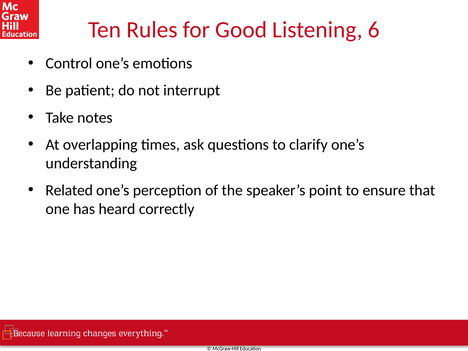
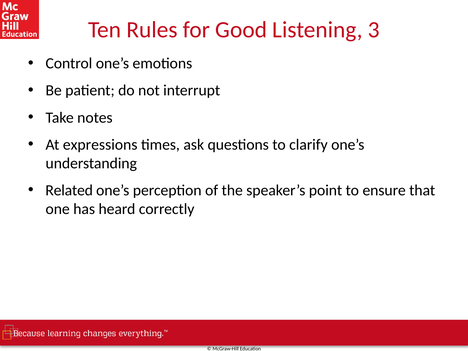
6: 6 -> 3 (374, 30)
overlapping: overlapping -> expressions (100, 145)
